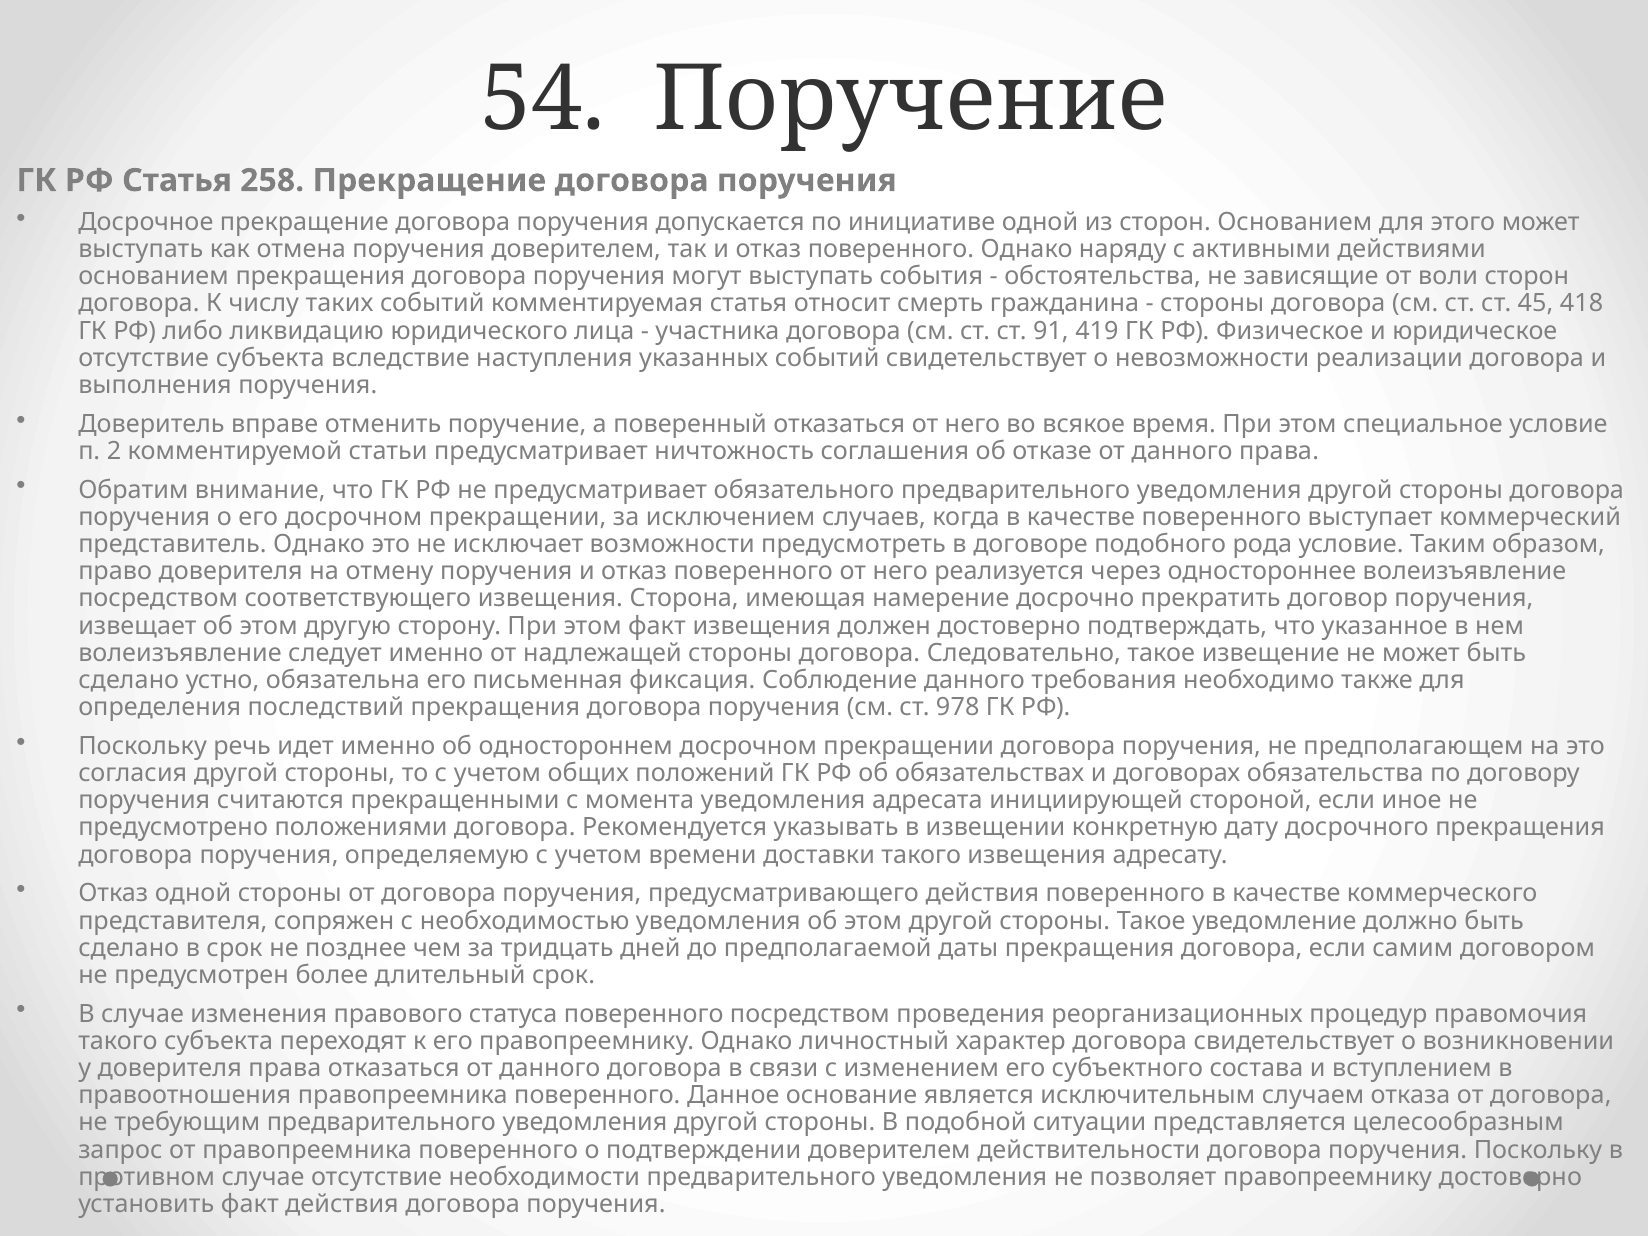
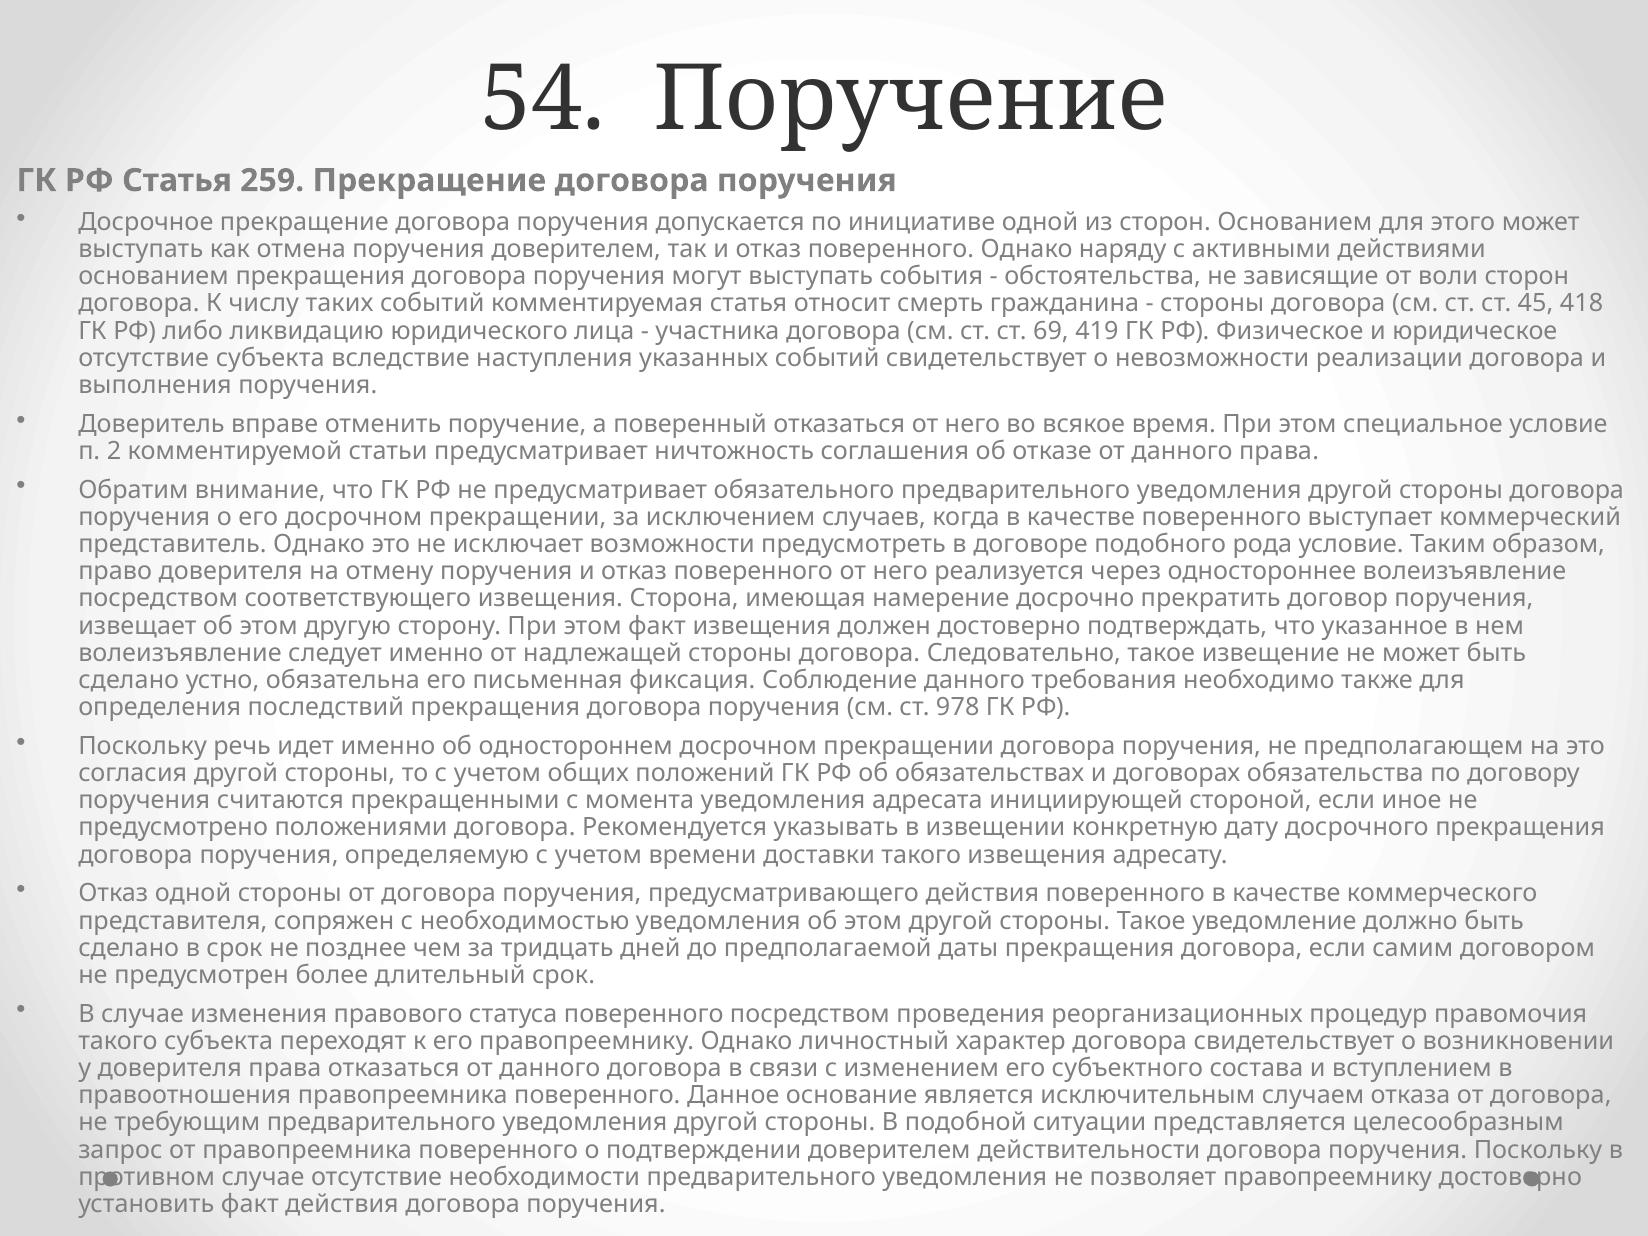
258: 258 -> 259 (272, 180)
91: 91 -> 69 (1051, 331)
